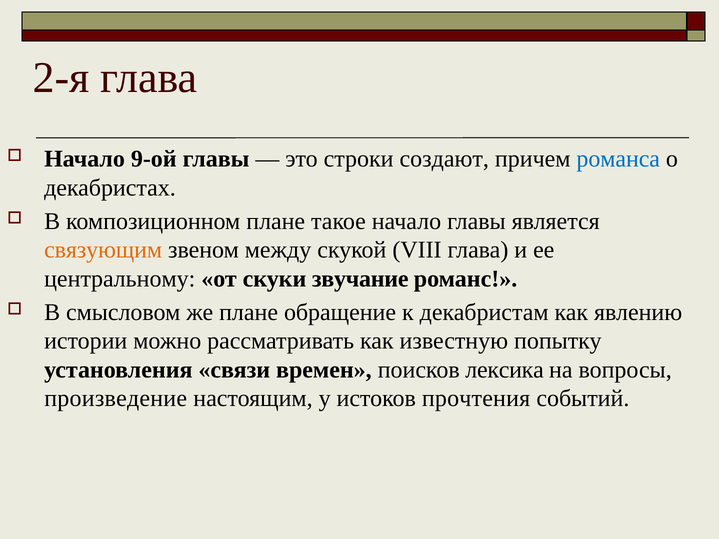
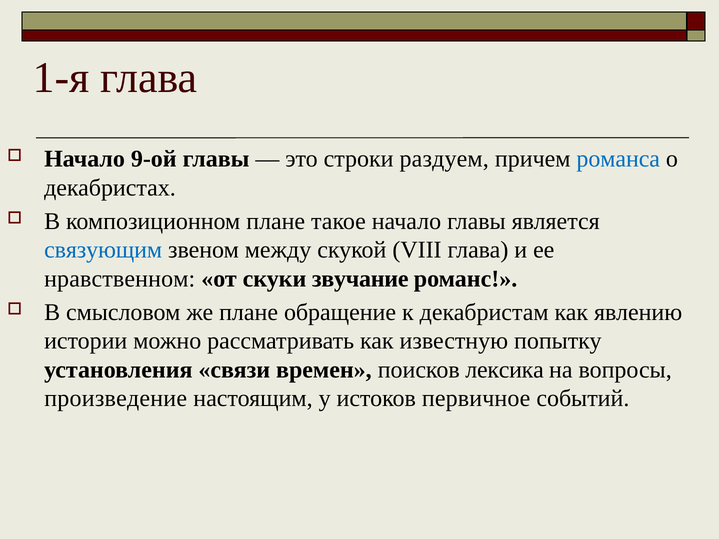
2-я: 2-я -> 1-я (61, 78)
создают: создают -> раздуем (444, 159)
связующим colour: orange -> blue (103, 250)
центральному: центральному -> нравственном (120, 279)
прочтения: прочтения -> первичное (476, 399)
